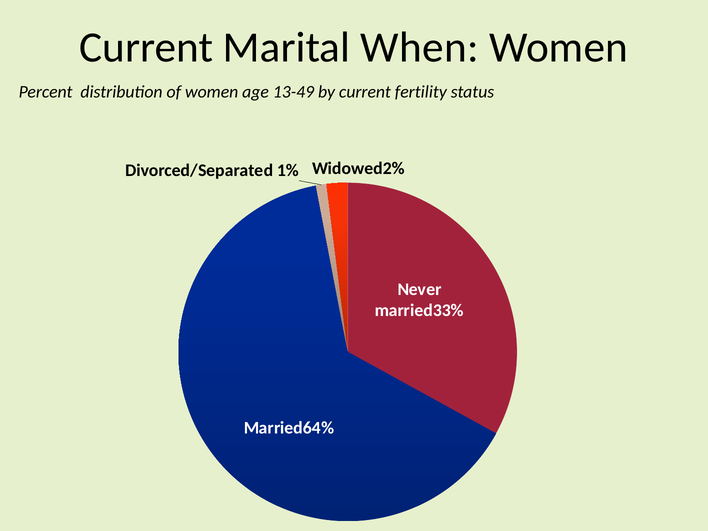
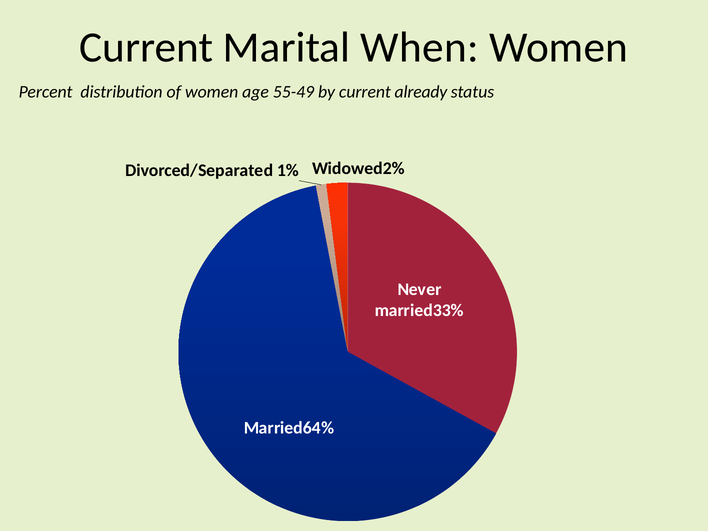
13-49: 13-49 -> 55-49 (293, 92)
fertility: fertility -> already (421, 92)
